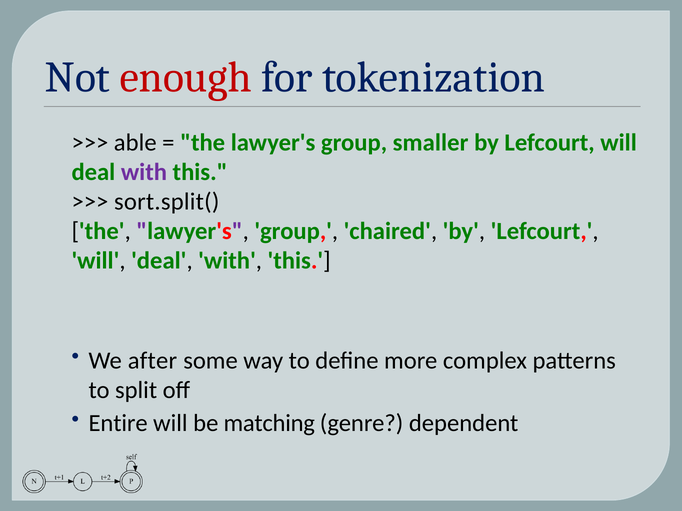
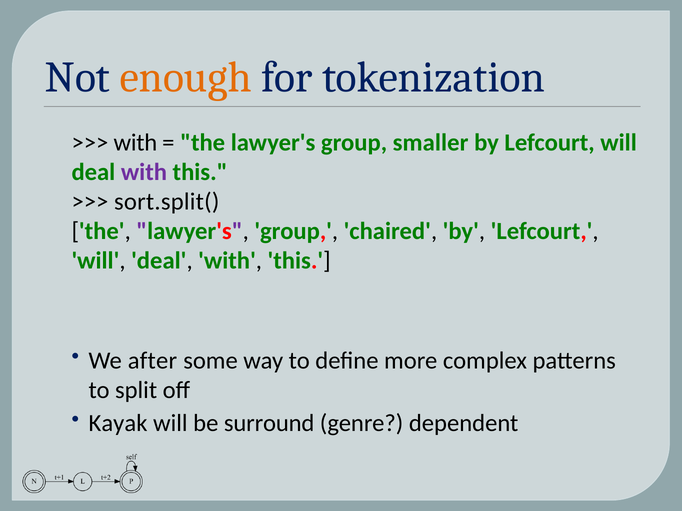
enough colour: red -> orange (186, 78)
able: able -> with (135, 143)
Entire: Entire -> Kayak (118, 424)
matching: matching -> surround (269, 424)
